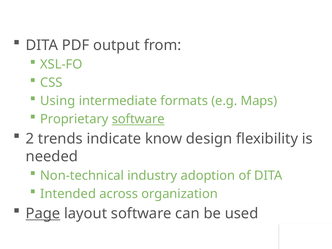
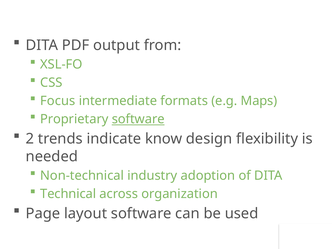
Using: Using -> Focus (58, 101)
Intended: Intended -> Technical (68, 194)
Page underline: present -> none (43, 213)
